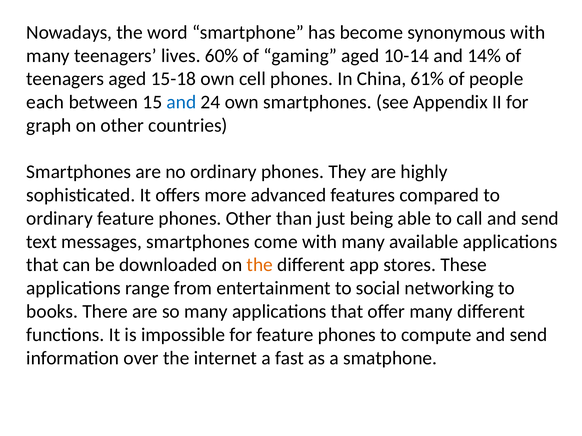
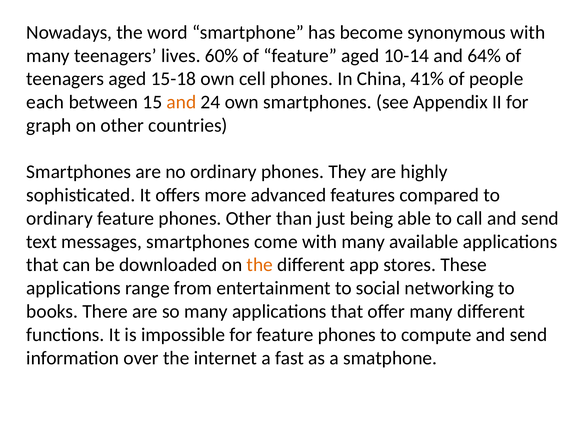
of gaming: gaming -> feature (300, 56)
14%: 14% -> 64% (484, 56)
61%: 61% -> 41% (427, 79)
and colour: blue -> orange (181, 102)
